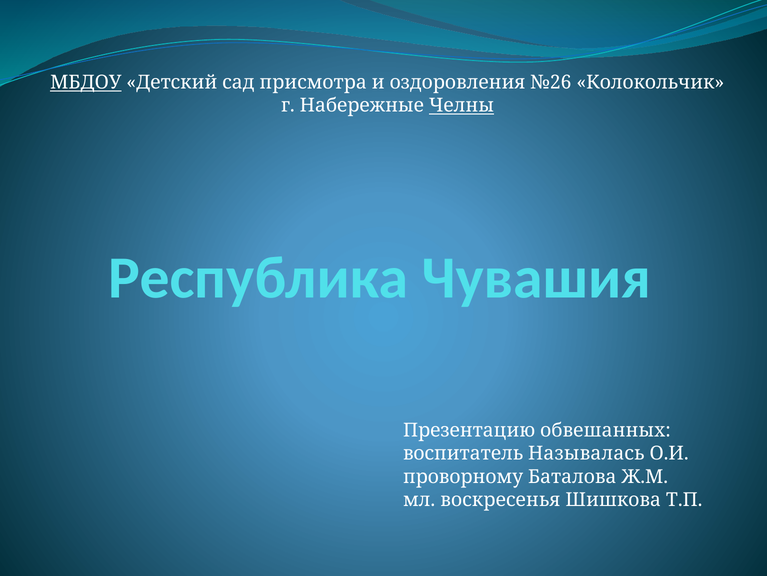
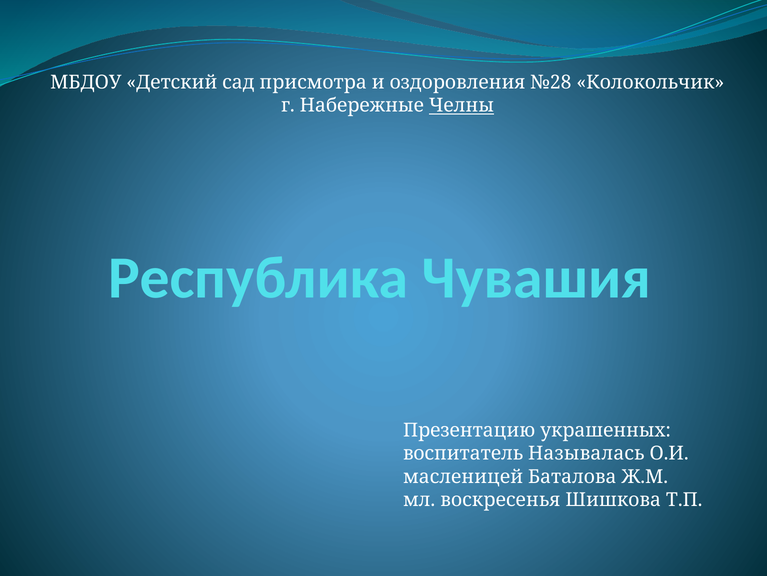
МБДОУ underline: present -> none (86, 83)
№26: №26 -> №28 (551, 83)
обвешанных: обвешанных -> украшенных (606, 430)
проворному: проворному -> масленицей (463, 476)
